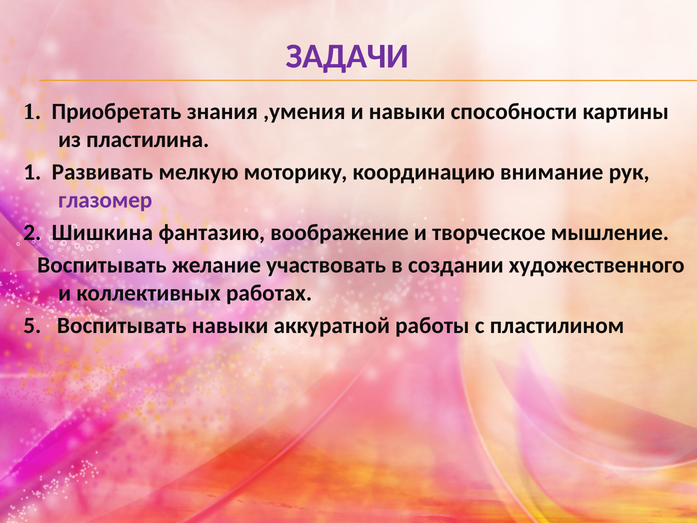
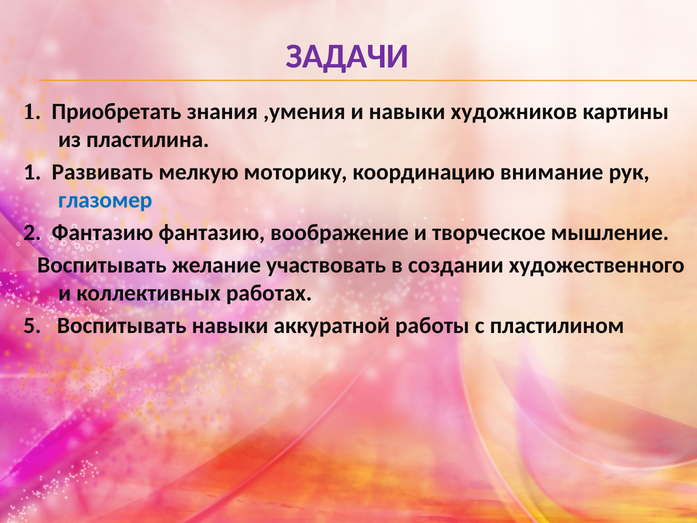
способности: способности -> художников (514, 112)
глазомер colour: purple -> blue (105, 200)
2 Шишкина: Шишкина -> Фантазию (102, 232)
